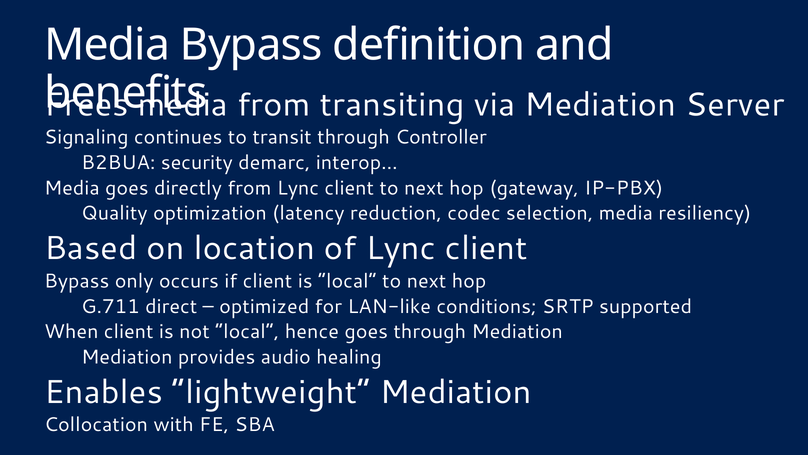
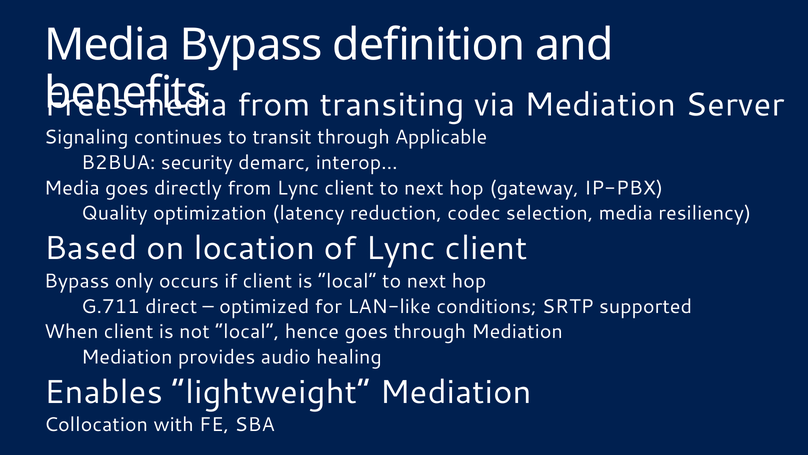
Controller: Controller -> Applicable (441, 137)
